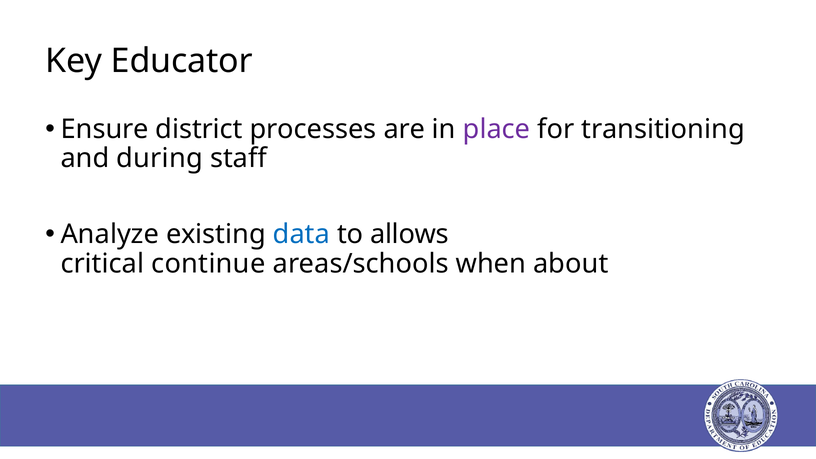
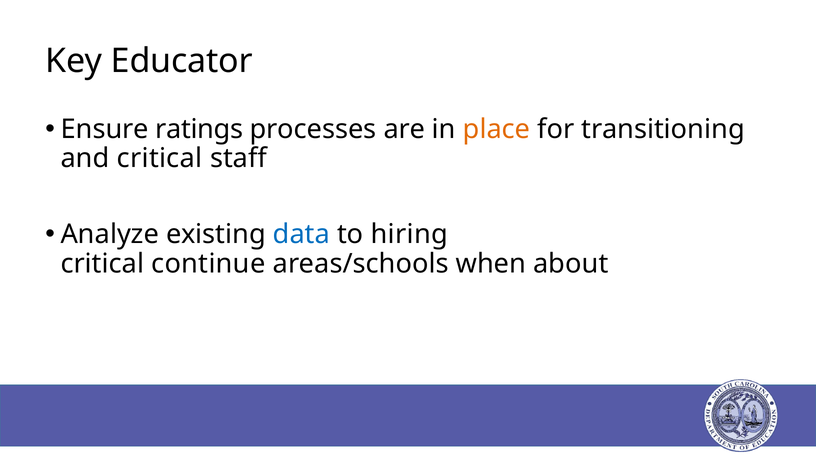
district: district -> ratings (199, 129)
place colour: purple -> orange (497, 129)
and during: during -> critical (160, 158)
allows: allows -> hiring (409, 234)
